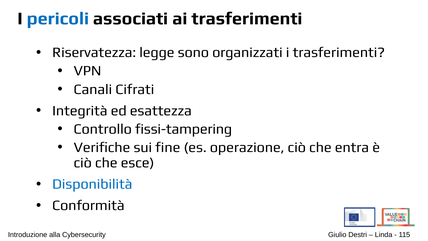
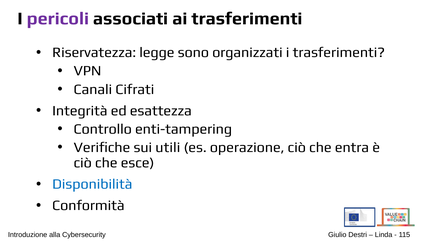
pericoli colour: blue -> purple (58, 19)
fissi-tampering: fissi-tampering -> enti-tampering (184, 129)
fine: fine -> utili (168, 147)
